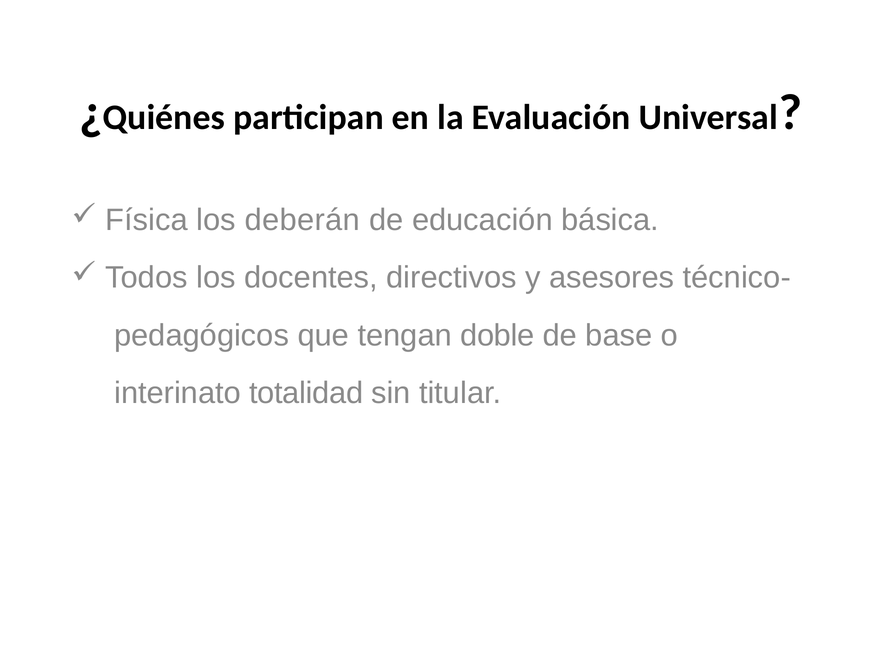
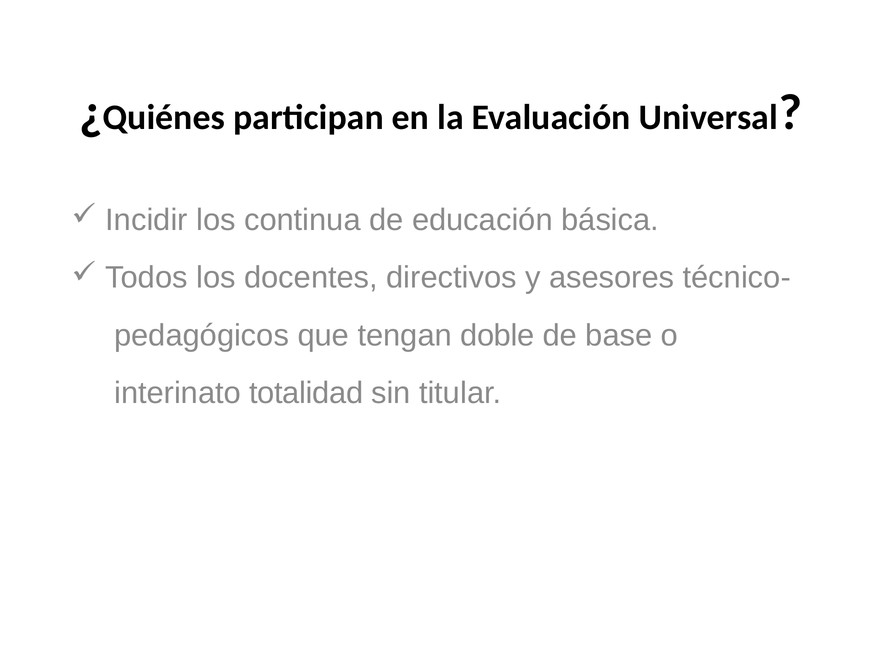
Física: Física -> Incidir (147, 220)
deberán: deberán -> continua (302, 220)
